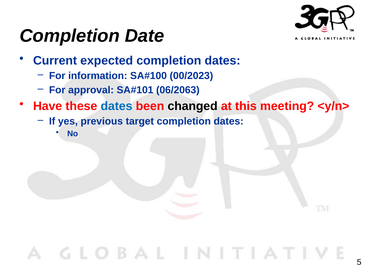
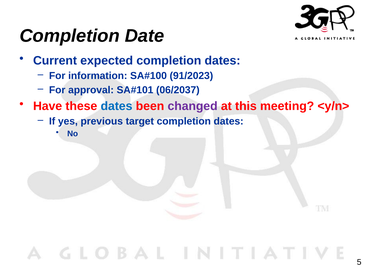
00/2023: 00/2023 -> 91/2023 (191, 76)
06/2063: 06/2063 -> 06/2037 (178, 90)
changed colour: black -> purple (193, 106)
